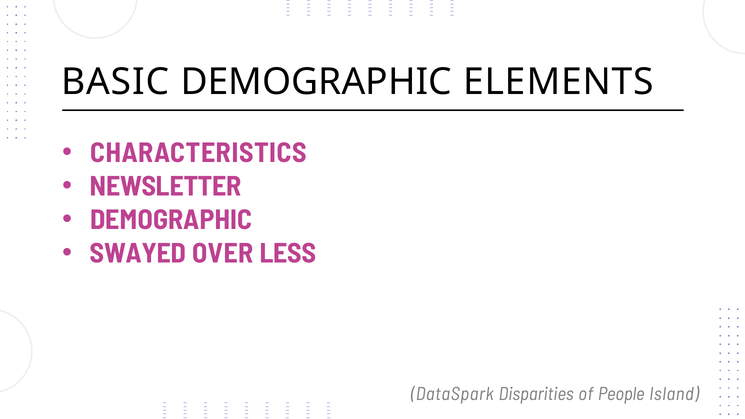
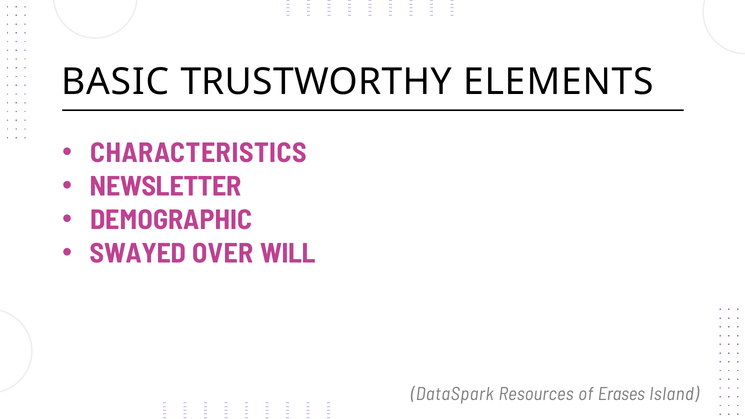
BASIC DEMOGRAPHIC: DEMOGRAPHIC -> TRUSTWORTHY (316, 82)
LESS: LESS -> WILL (288, 254)
Disparities: Disparities -> Resources (536, 394)
People: People -> Erases (621, 394)
